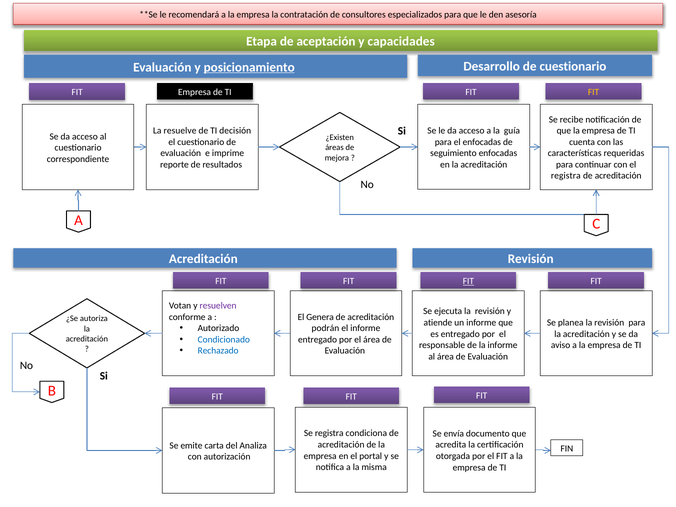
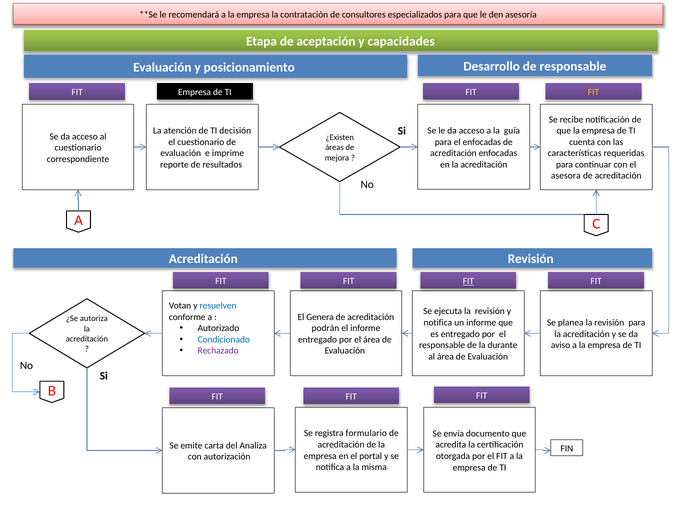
de cuestionario: cuestionario -> responsable (573, 66)
posicionamiento underline: present -> none (249, 67)
resuelve: resuelve -> atención (180, 131)
seguimiento: seguimiento -> acreditación (453, 153)
registra: registra -> asesora (566, 176)
resuelven colour: purple -> blue (218, 306)
atiende: atiende -> notifica (438, 323)
la informe: informe -> durante (503, 345)
Rechazado colour: blue -> purple (218, 351)
condiciona: condiciona -> formulario (366, 433)
